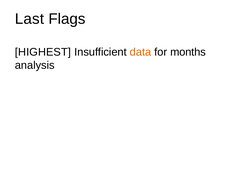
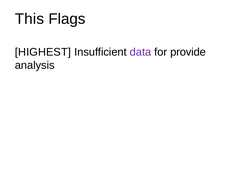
Last: Last -> This (29, 19)
data colour: orange -> purple (141, 52)
months: months -> provide (188, 52)
